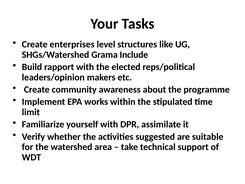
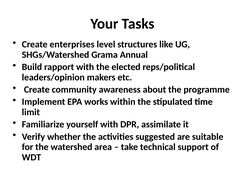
Include: Include -> Annual (134, 55)
